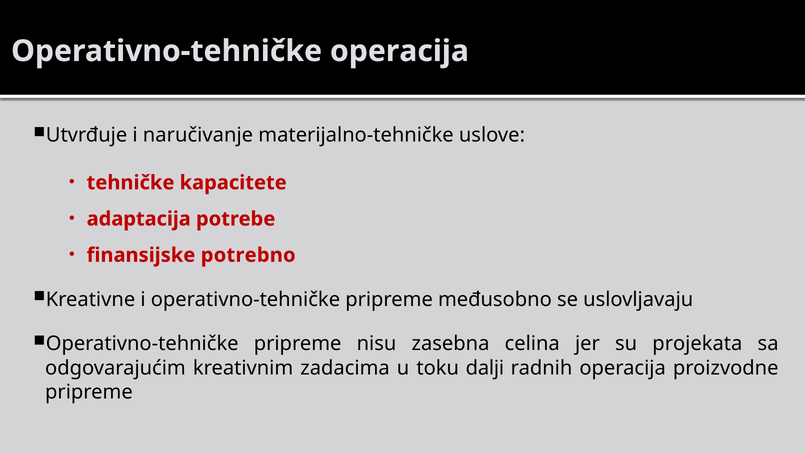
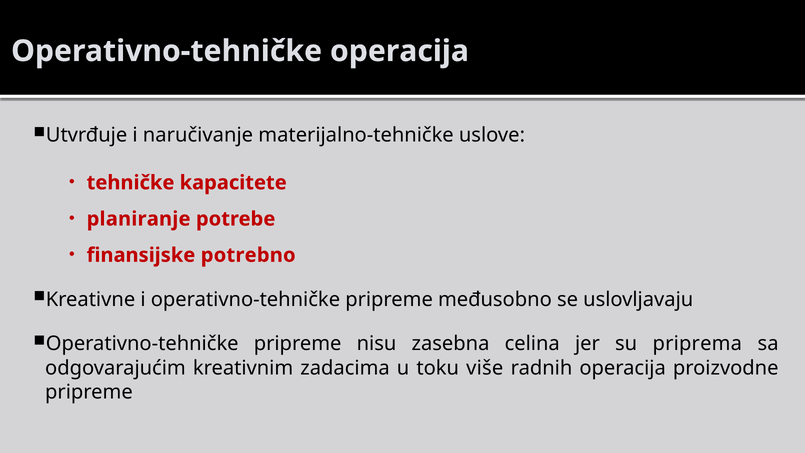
adaptacija: adaptacija -> planiranje (139, 219)
projekata: projekata -> priprema (697, 344)
dalji: dalji -> više (485, 368)
